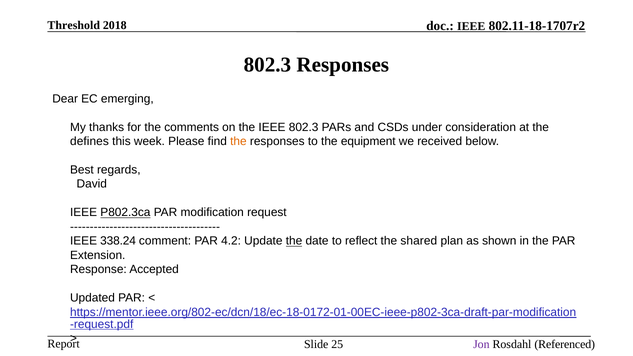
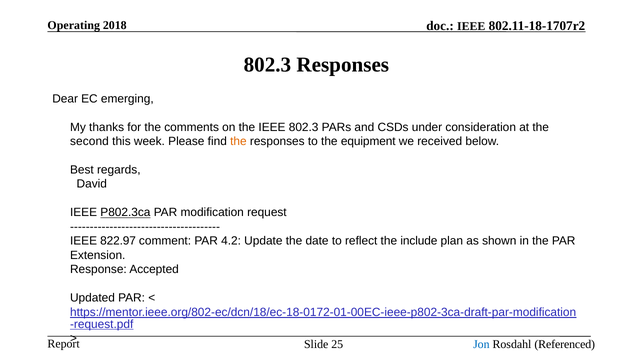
Threshold: Threshold -> Operating (74, 25)
defines: defines -> second (89, 141)
338.24: 338.24 -> 822.97 (118, 241)
the underline: present -> none (294, 241)
shared: shared -> include (419, 241)
Jon colour: purple -> blue (481, 344)
